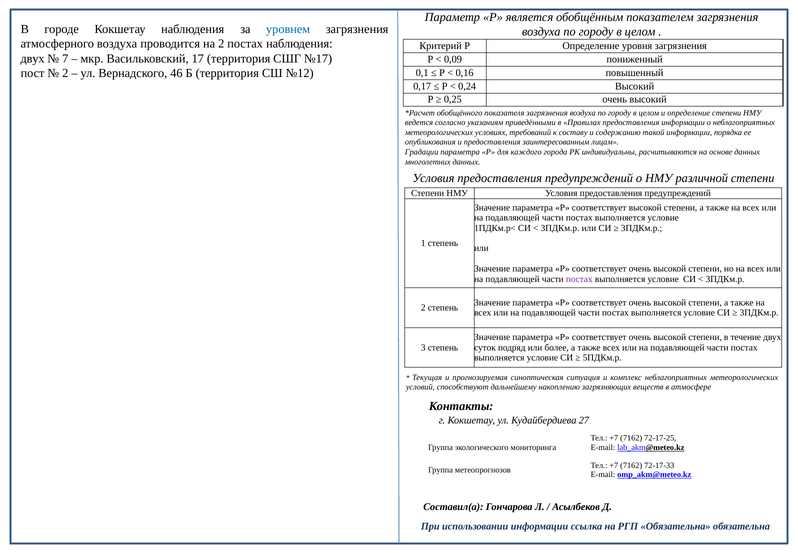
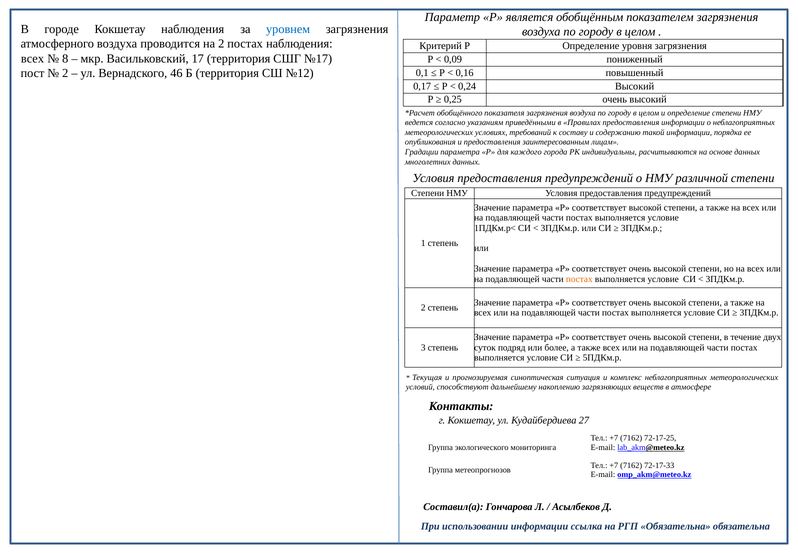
двух: двух -> всех (32, 59)
7: 7 -> 8 (65, 59)
постах colour: purple -> orange (579, 279)
